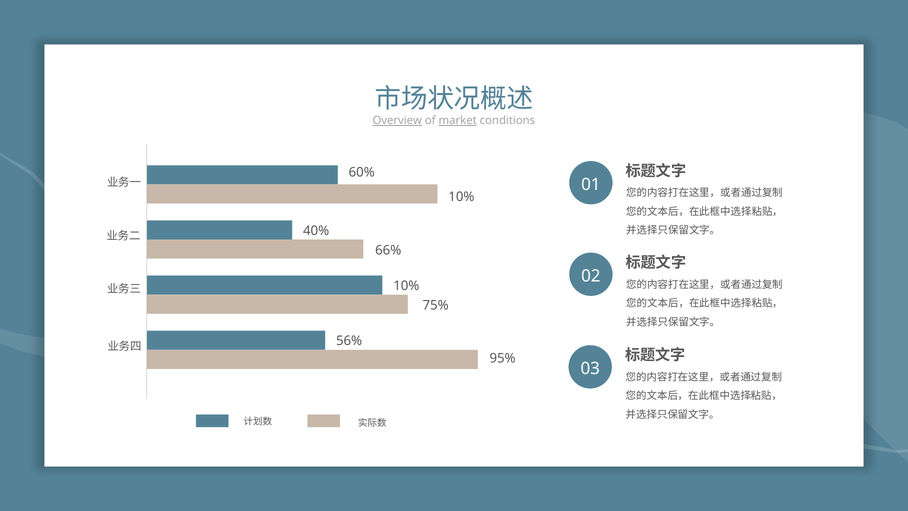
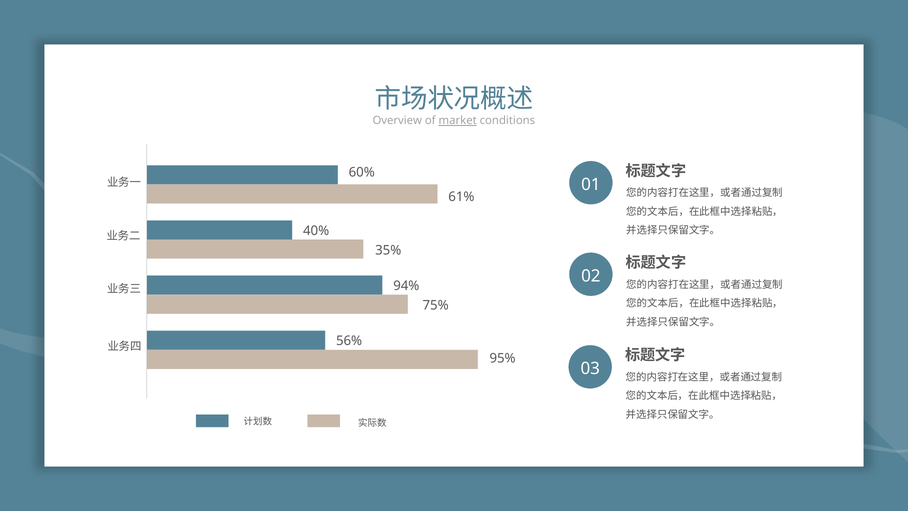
Overview underline: present -> none (397, 121)
10%: 10% -> 61% (461, 197)
66%: 66% -> 35% (388, 250)
10%: 10% -> 94% (406, 286)
